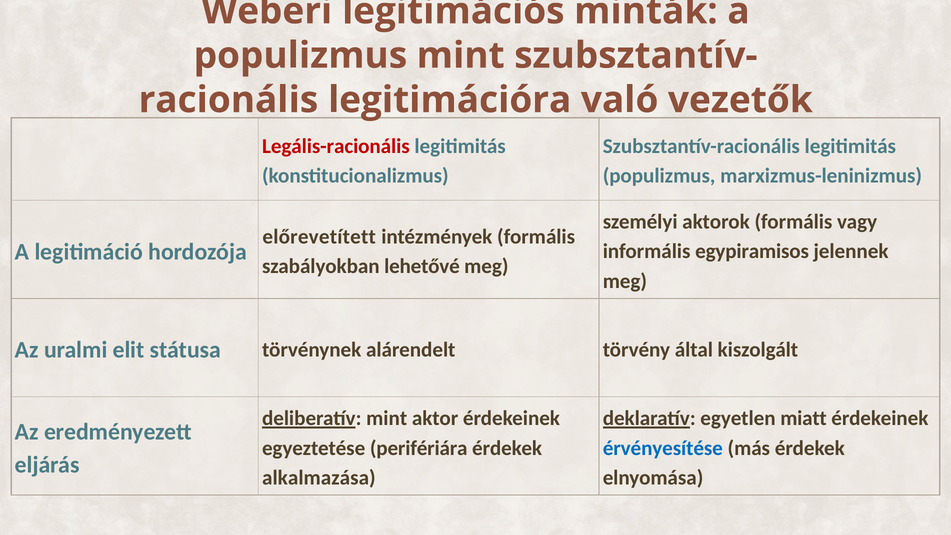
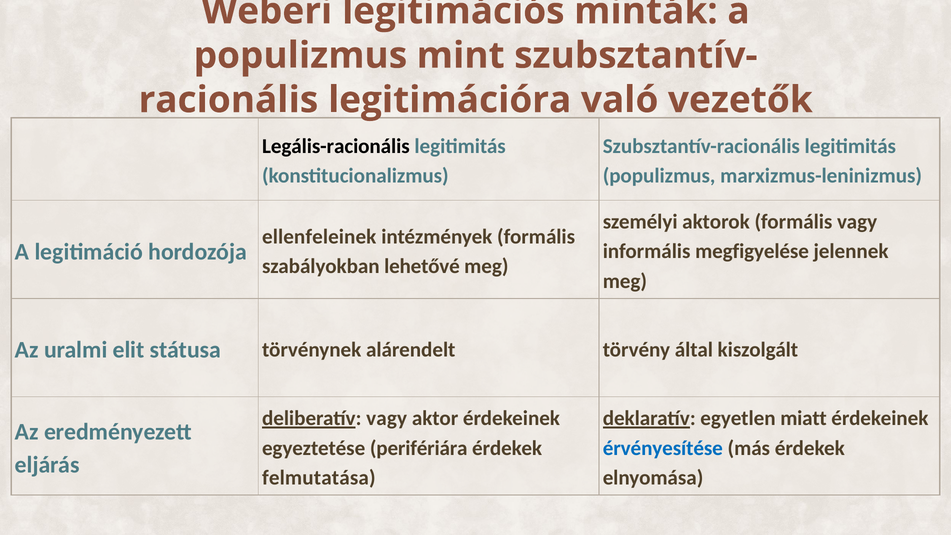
Legális-racionális colour: red -> black (336, 146)
előrevetített: előrevetített -> ellenfeleinek (319, 237)
egypiramisos: egypiramisos -> megfigyelése (752, 251)
deliberatív mint: mint -> vagy (387, 418)
alkalmazása: alkalmazása -> felmutatása (319, 478)
